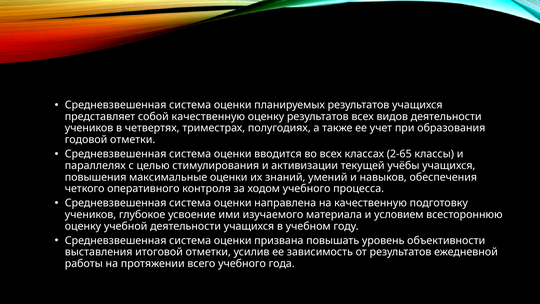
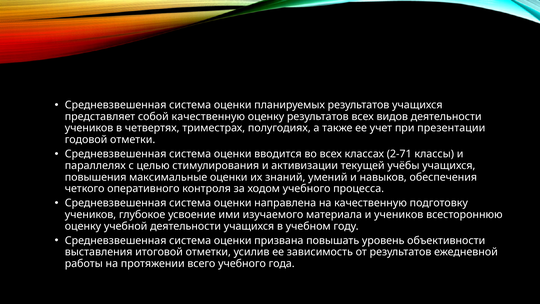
образования: образования -> презентации (451, 128)
2-65: 2-65 -> 2-71 (399, 154)
и условием: условием -> учеников (399, 214)
